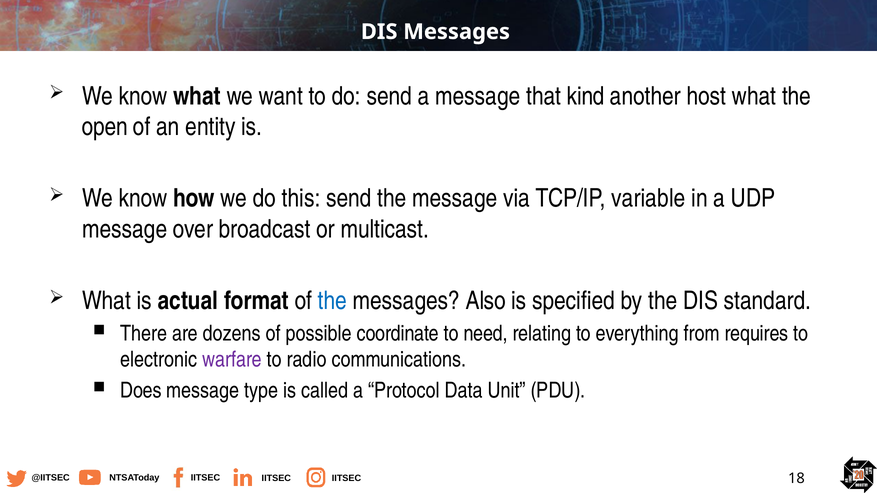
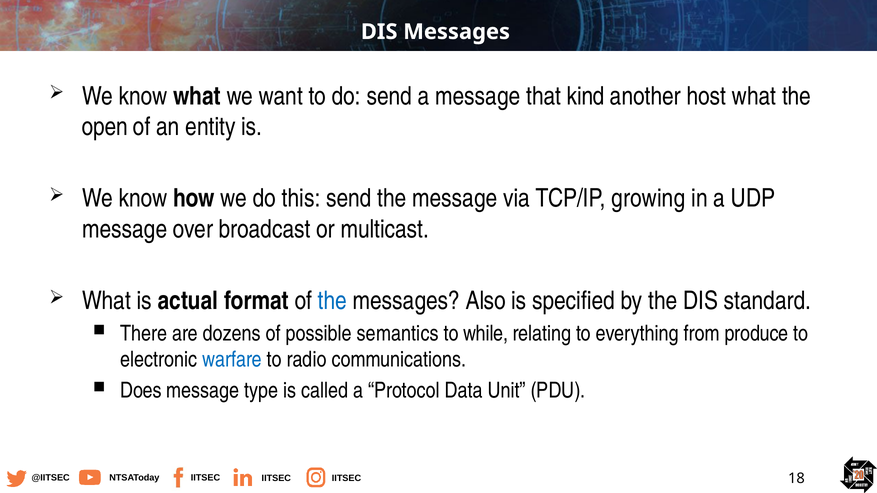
variable: variable -> growing (648, 199)
coordinate: coordinate -> semantics (398, 334)
need: need -> while (486, 334)
requires: requires -> produce (757, 334)
warfare colour: purple -> blue (232, 360)
